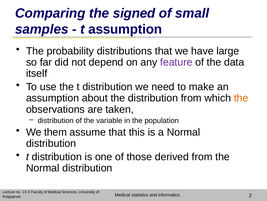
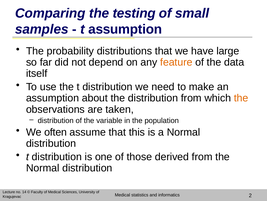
signed: signed -> testing (134, 13)
feature colour: purple -> orange (176, 62)
them: them -> often (56, 132)
